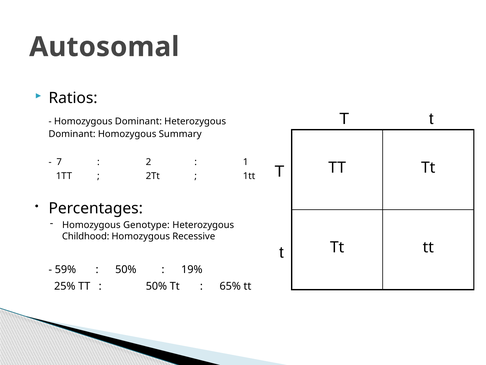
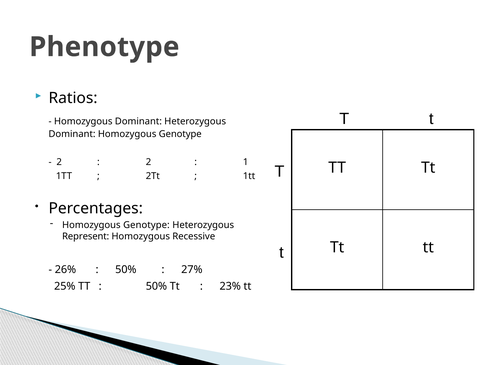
Autosomal: Autosomal -> Phenotype (104, 47)
Dominant Homozygous Summary: Summary -> Genotype (180, 134)
7: 7 -> 2 (59, 162)
Childhood: Childhood -> Represent (86, 236)
59%: 59% -> 26% (65, 269)
19%: 19% -> 27% (192, 269)
65%: 65% -> 23% (230, 286)
